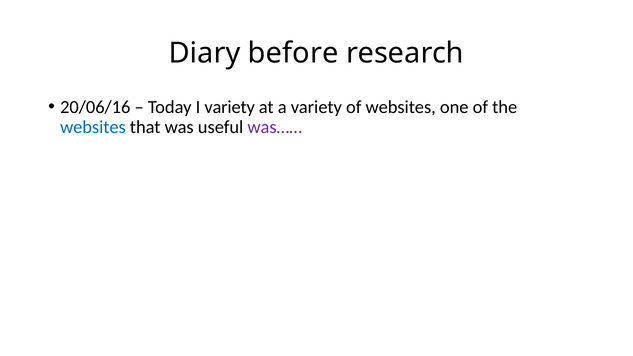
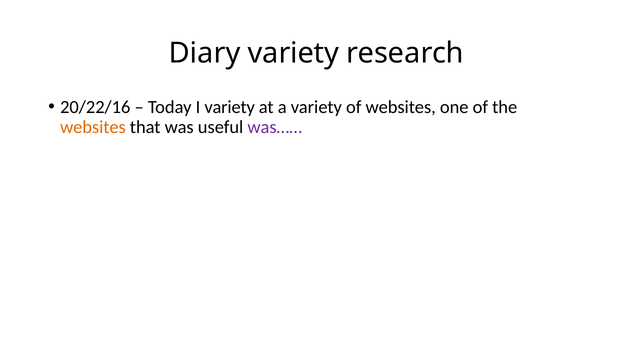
Diary before: before -> variety (293, 53)
20/06/16: 20/06/16 -> 20/22/16 (95, 107)
websites colour: blue -> orange (93, 127)
